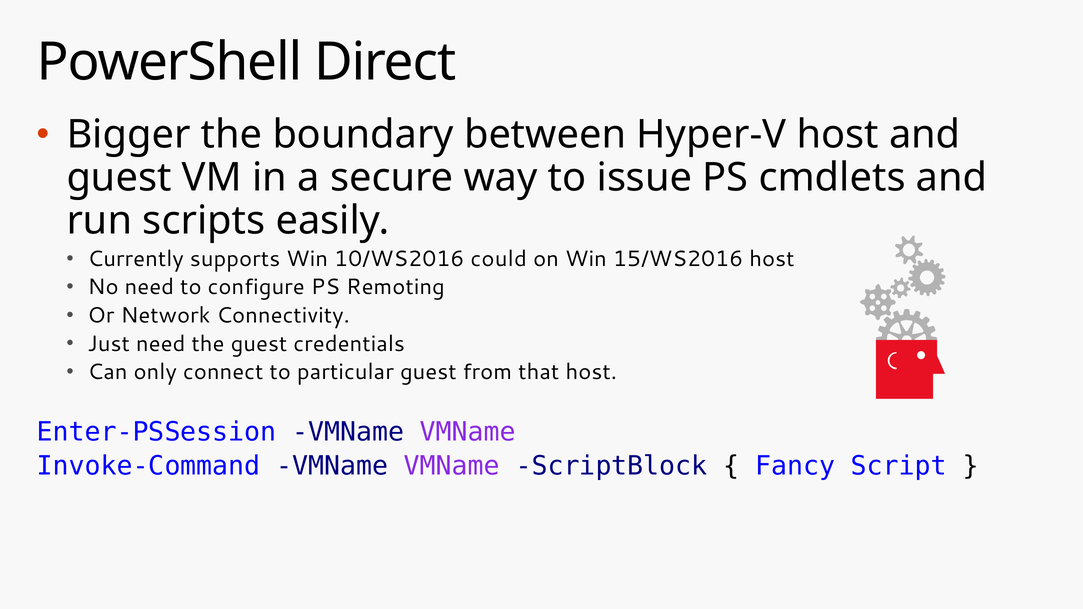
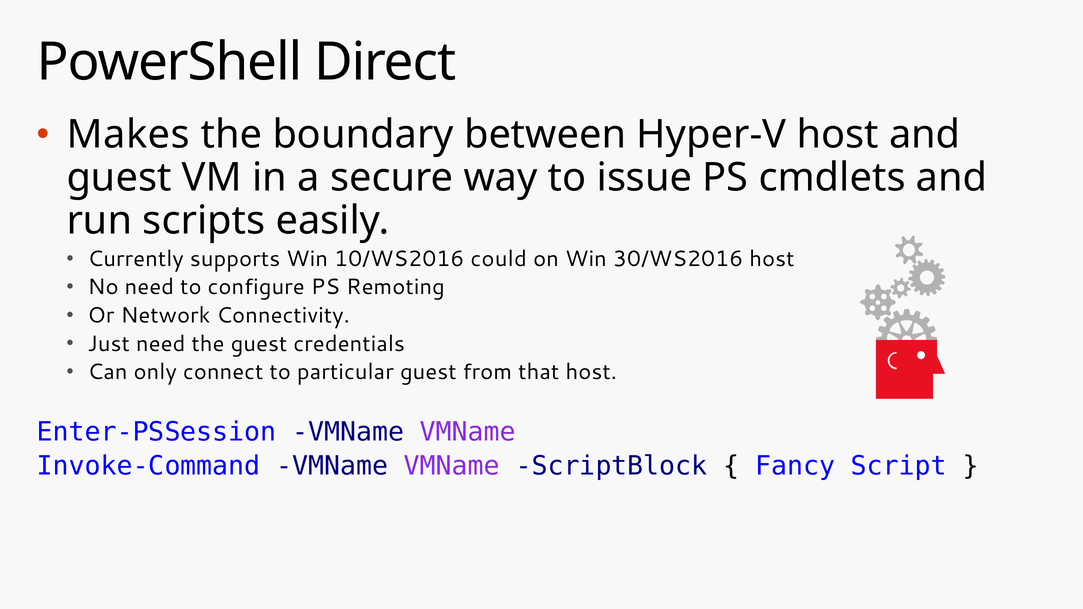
Bigger: Bigger -> Makes (128, 135)
15/WS2016: 15/WS2016 -> 30/WS2016 (678, 259)
